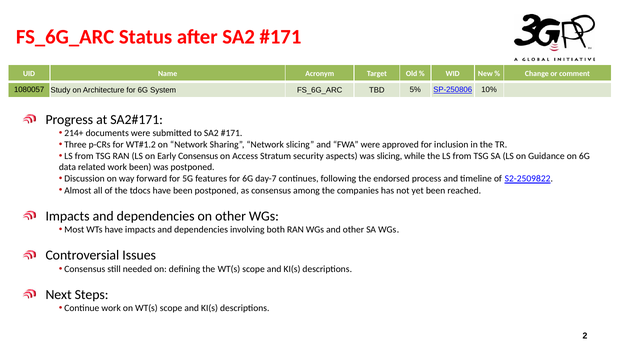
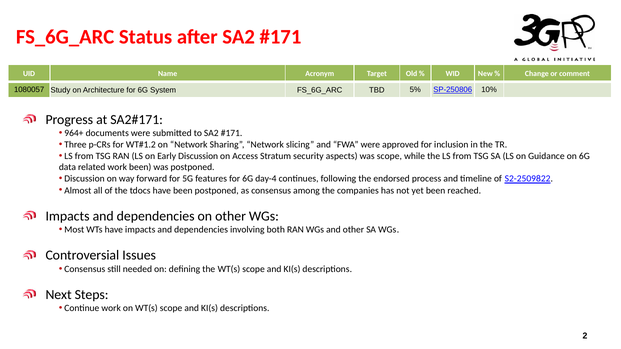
214+: 214+ -> 964+ (74, 133)
Early Consensus: Consensus -> Discussion (198, 156)
was slicing: slicing -> scope (389, 156)
day-7: day-7 -> day-4 (266, 179)
